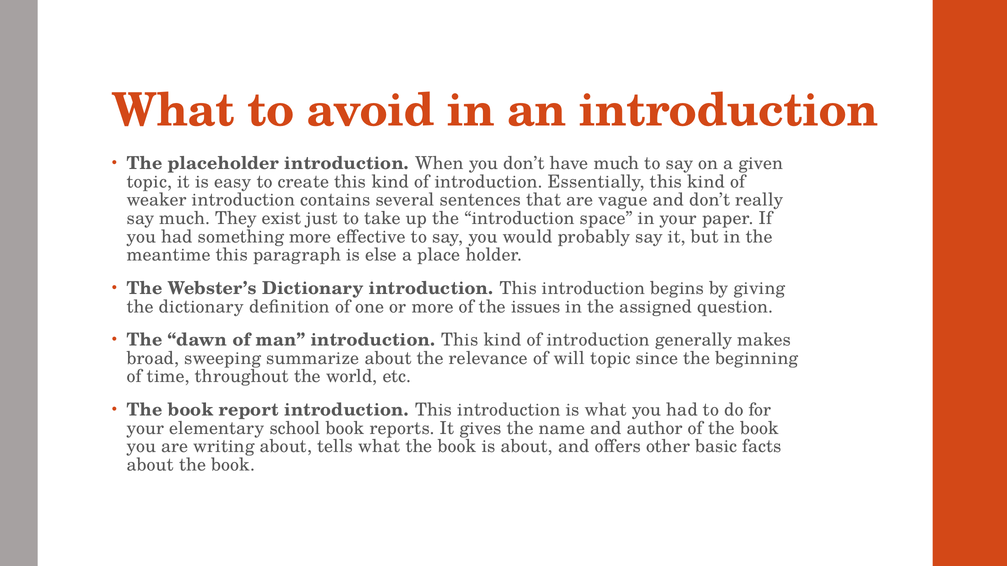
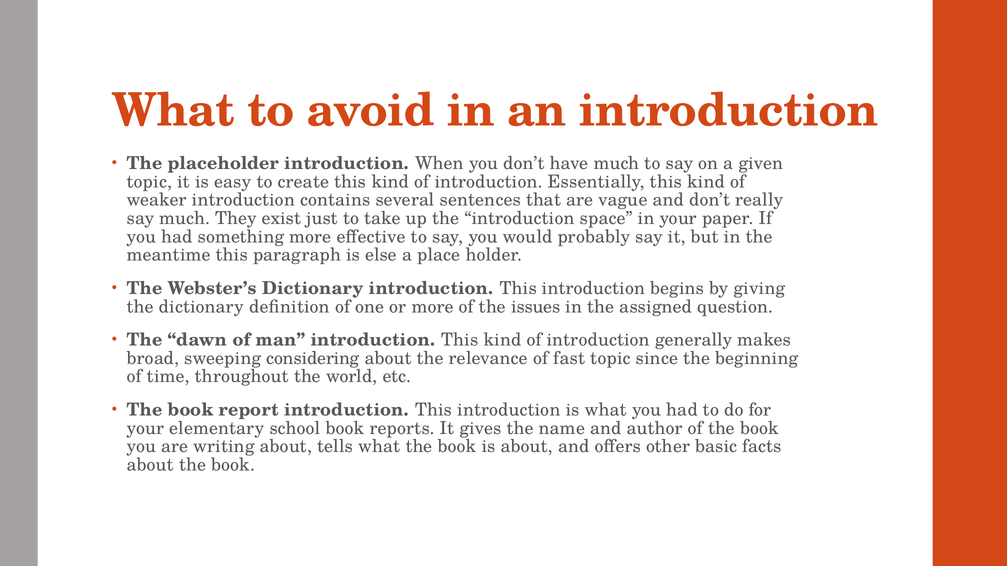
summarize: summarize -> considering (313, 359)
will: will -> fast (569, 359)
